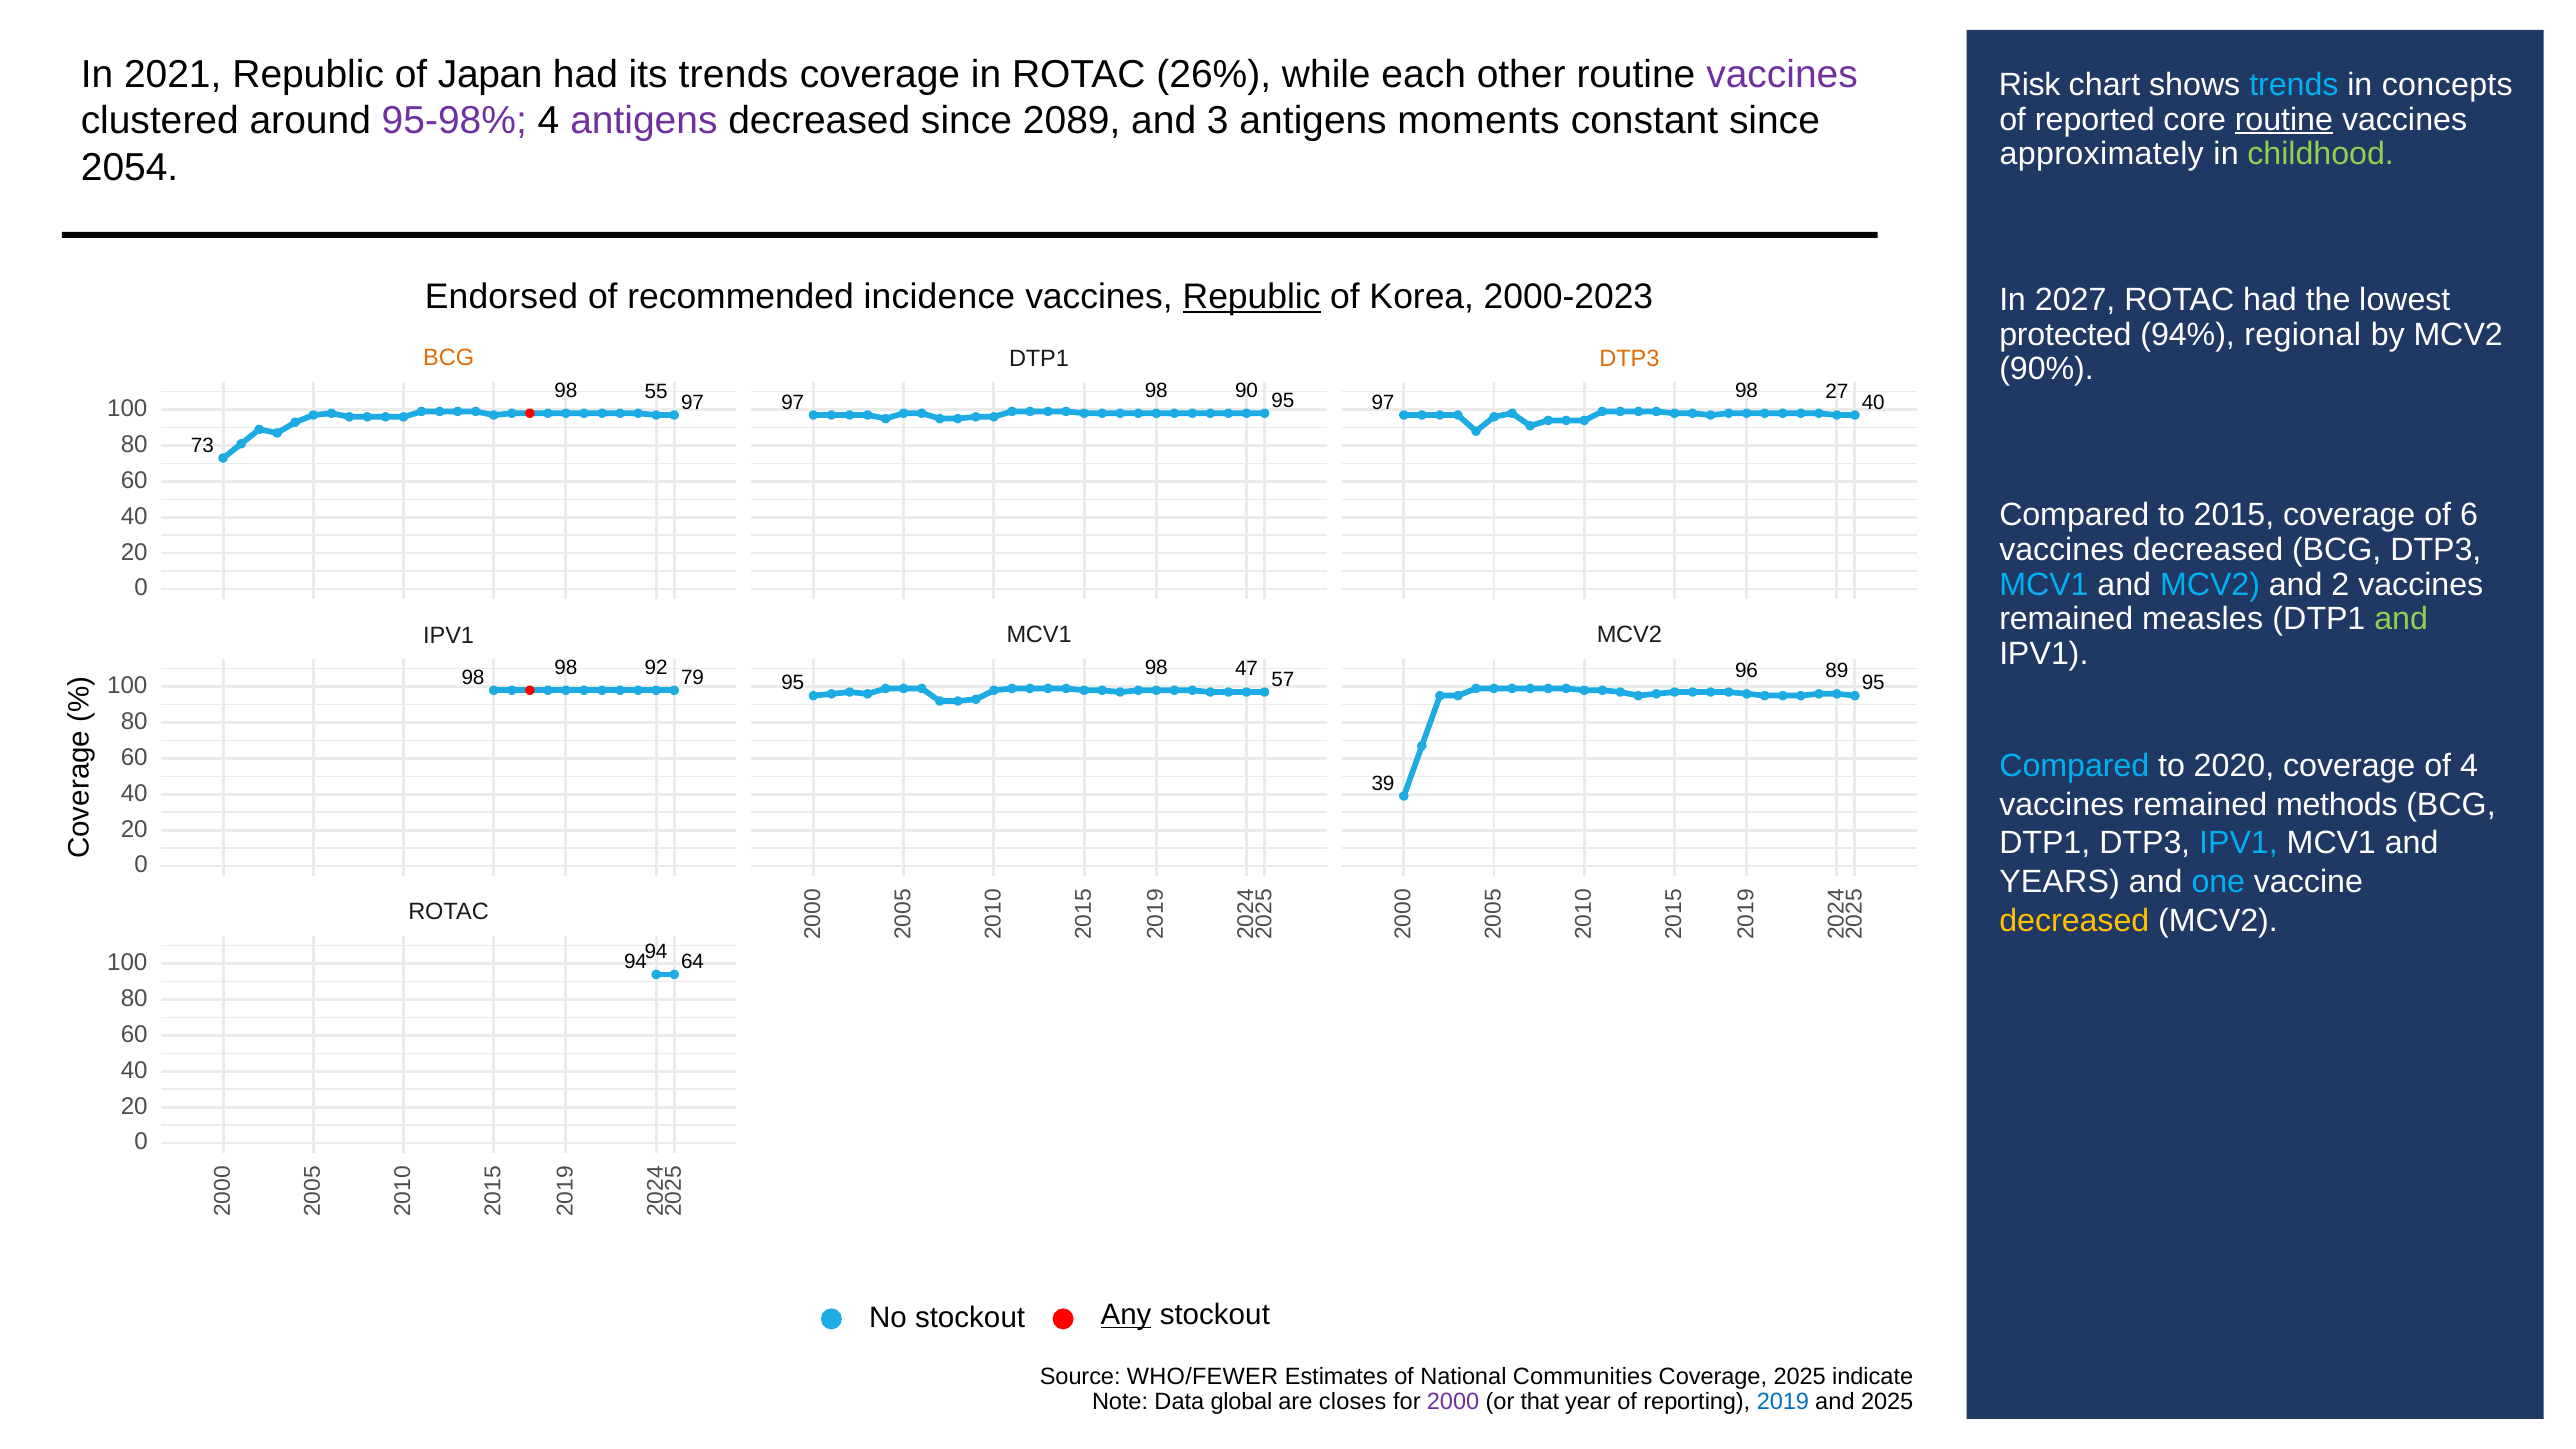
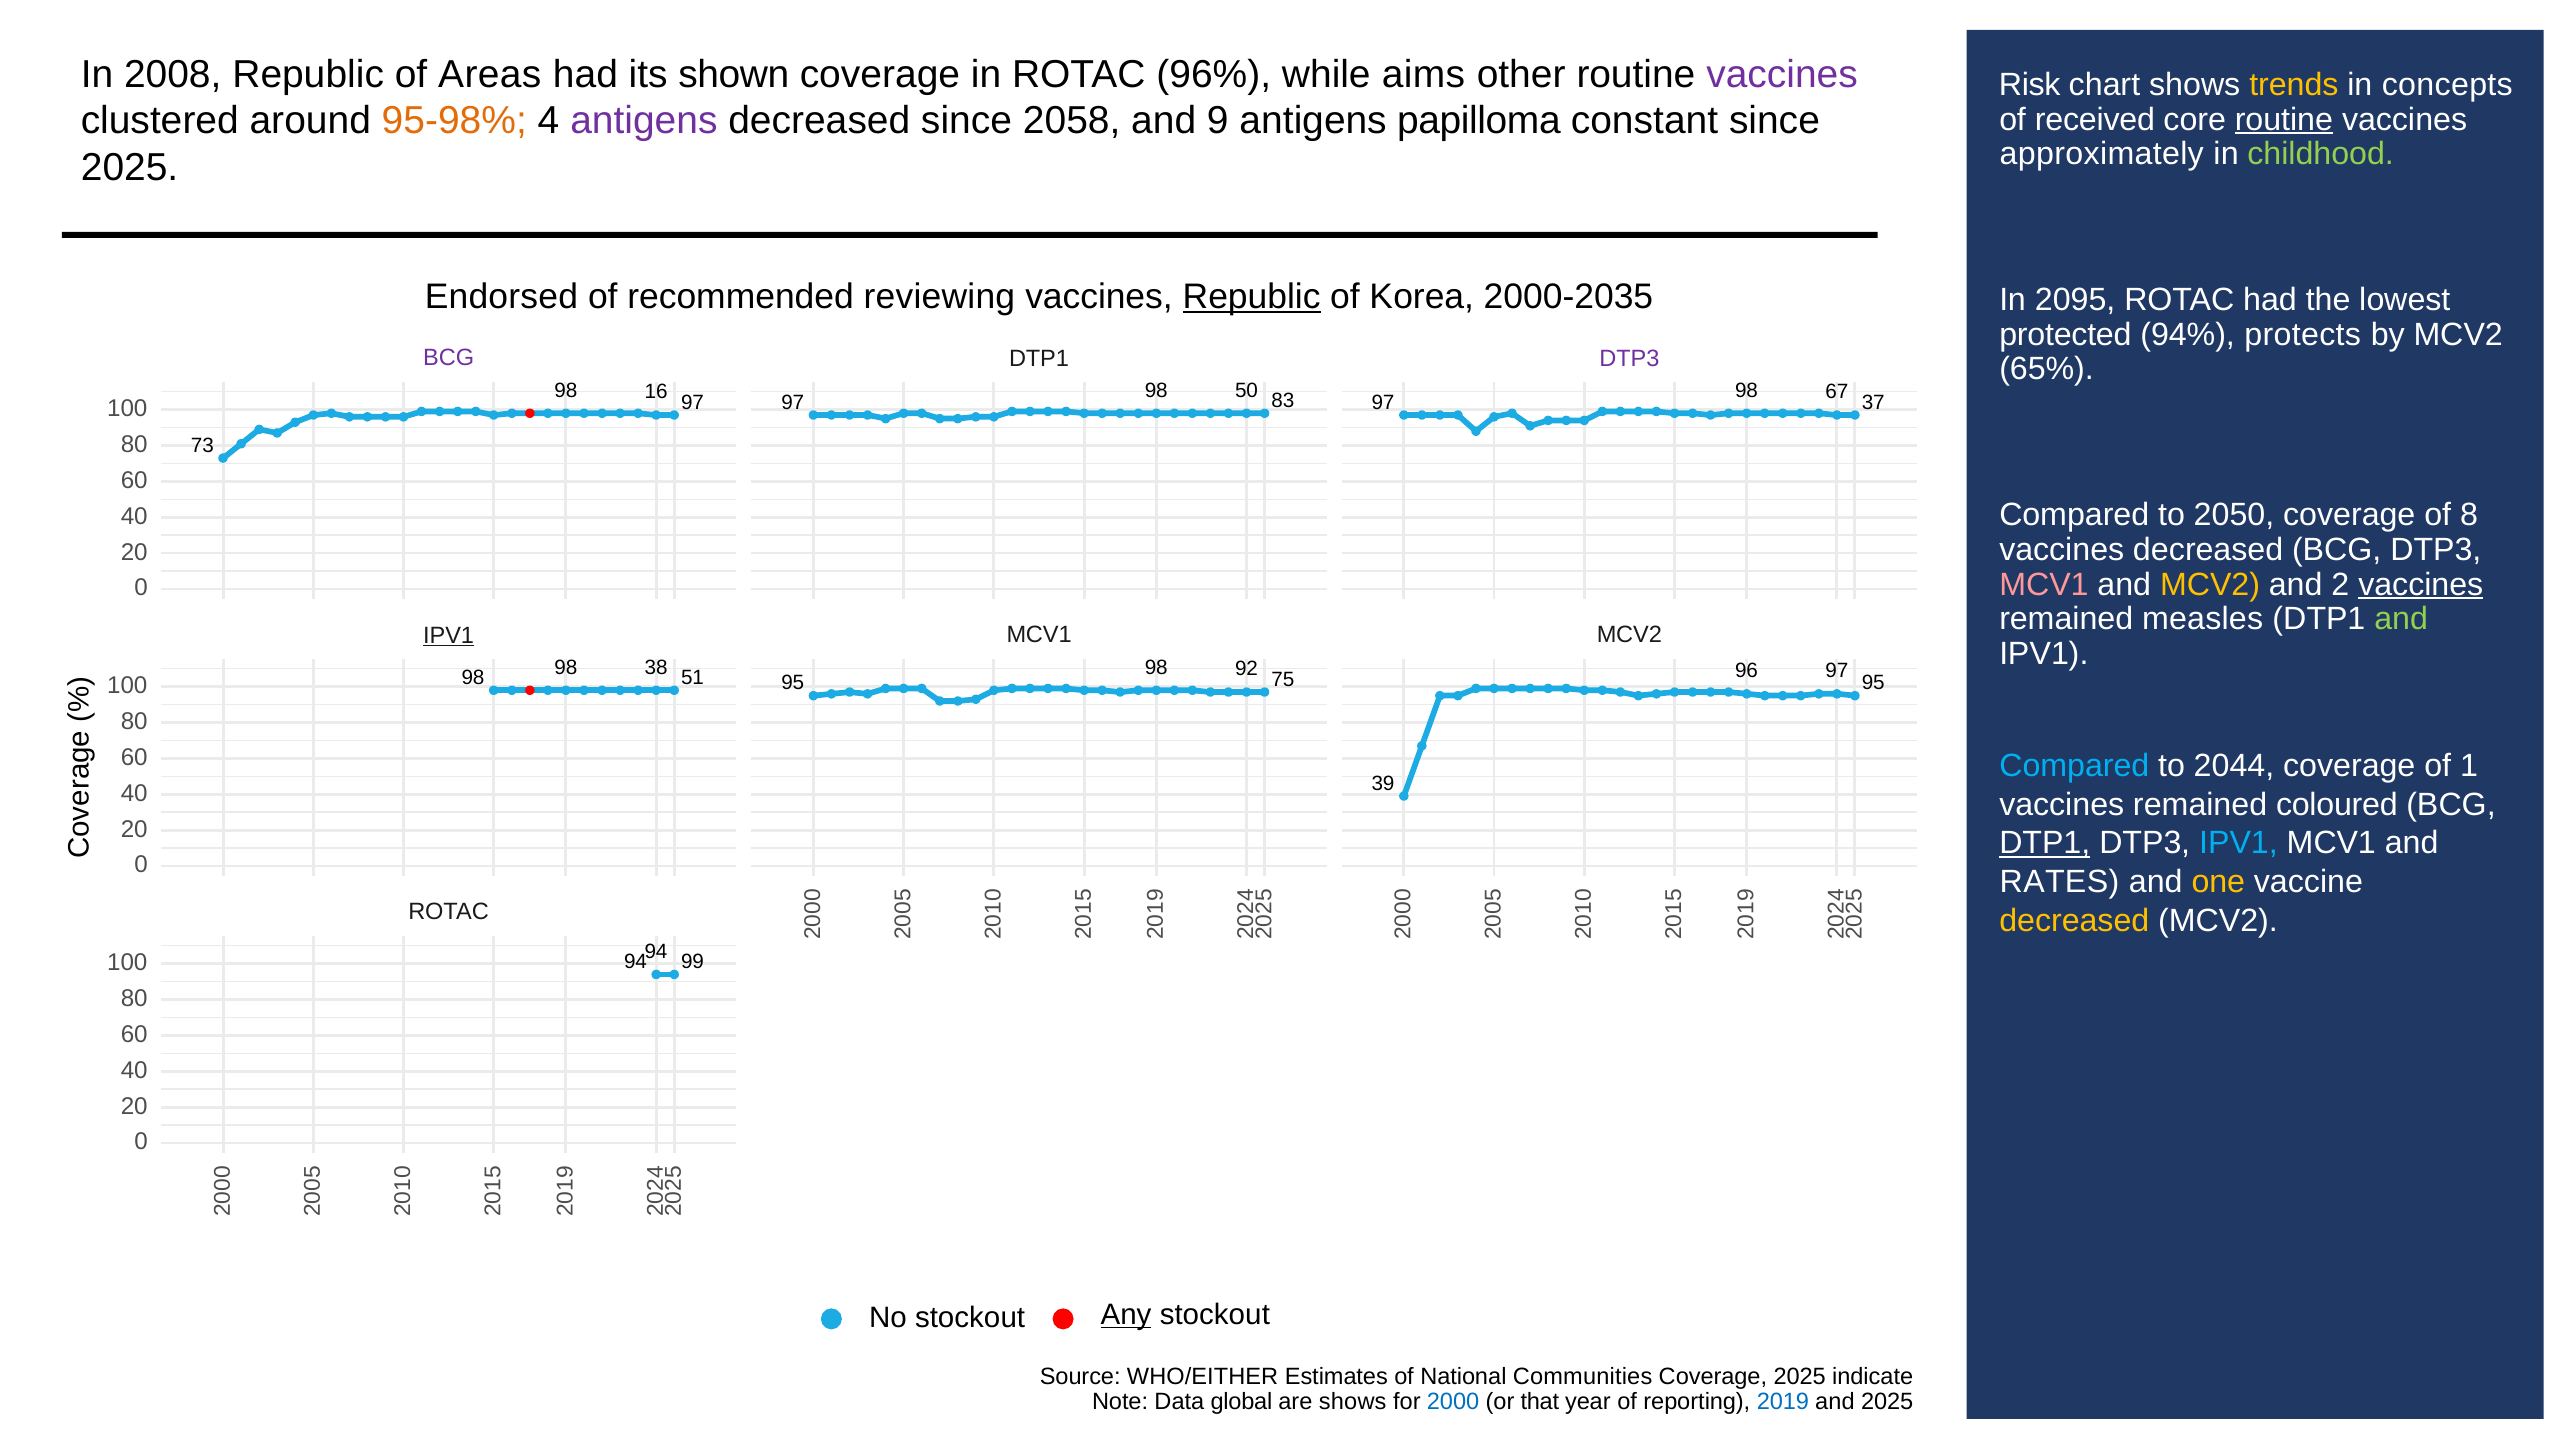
2021: 2021 -> 2008 (173, 74)
Japan: Japan -> Areas (490, 74)
its trends: trends -> shown (734, 74)
26%: 26% -> 96% (1214, 74)
each: each -> aims (1423, 74)
trends colour: light blue -> yellow (2294, 85)
95-98% colour: purple -> orange (454, 121)
2089: 2089 -> 2058 (1072, 121)
and 3: 3 -> 9 (1218, 121)
moments: moments -> papilloma (1479, 121)
reported: reported -> received (2095, 119)
2054: 2054 -> 2025 (130, 168)
incidence: incidence -> reviewing (939, 297)
2000-2023: 2000-2023 -> 2000-2035 (1568, 297)
2027: 2027 -> 2095 (2075, 300)
regional: regional -> protects (2303, 335)
BCG colour: orange -> purple (449, 358)
DTP3 colour: orange -> purple (1629, 358)
90%: 90% -> 65% (2047, 369)
55: 55 -> 16 (656, 392)
90: 90 -> 50 (1247, 390)
27: 27 -> 67 (1837, 392)
97 95: 95 -> 83 (1283, 401)
97 40: 40 -> 37 (1873, 402)
2015: 2015 -> 2050 (2234, 515)
6: 6 -> 8 (2469, 515)
MCV1 colour: light blue -> pink (2044, 584)
MCV2 colour: light blue -> yellow (2210, 584)
vaccines underline: none -> present (2421, 584)
IPV1 underline: none -> present (449, 635)
92: 92 -> 38 (656, 667)
47: 47 -> 92 (1247, 669)
96 89: 89 -> 97 (1837, 671)
79: 79 -> 51 (693, 678)
57: 57 -> 75 (1283, 679)
2020: 2020 -> 2044 (2234, 766)
of 4: 4 -> 1 (2469, 766)
methods: methods -> coloured (2337, 804)
DTP1 underline: none -> present (2045, 843)
YEARS: YEARS -> RATES (2059, 882)
one colour: light blue -> yellow (2218, 882)
64: 64 -> 99 (693, 962)
WHO/FEWER: WHO/FEWER -> WHO/EITHER (1203, 1376)
are closes: closes -> shows (1353, 1402)
2000 colour: purple -> blue (1453, 1402)
